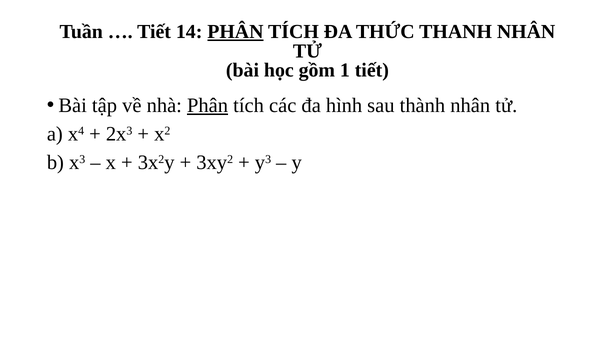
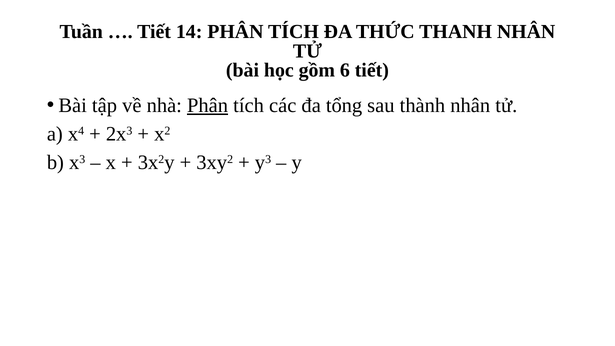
PHÂN underline: present -> none (235, 32)
1: 1 -> 6 (345, 70)
hình: hình -> tổng (344, 105)
